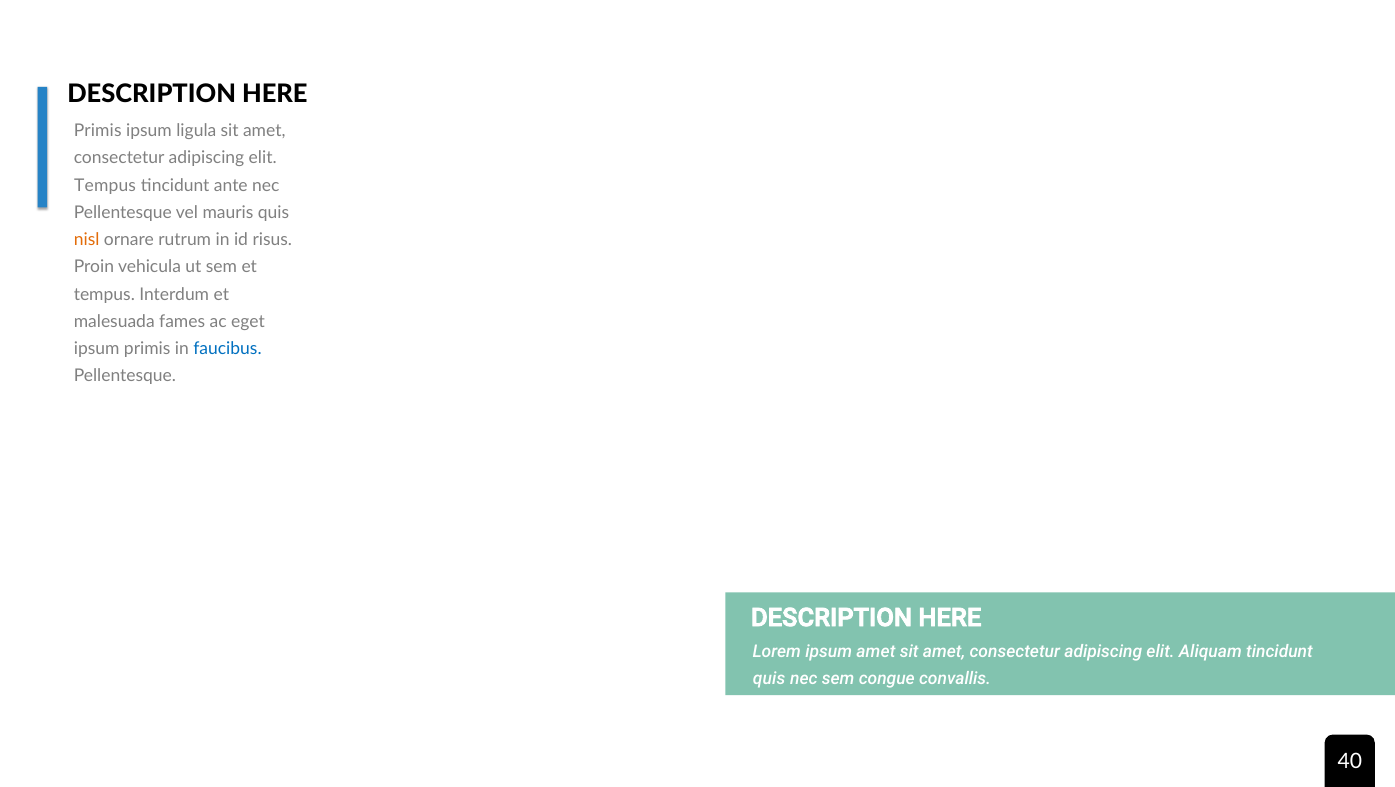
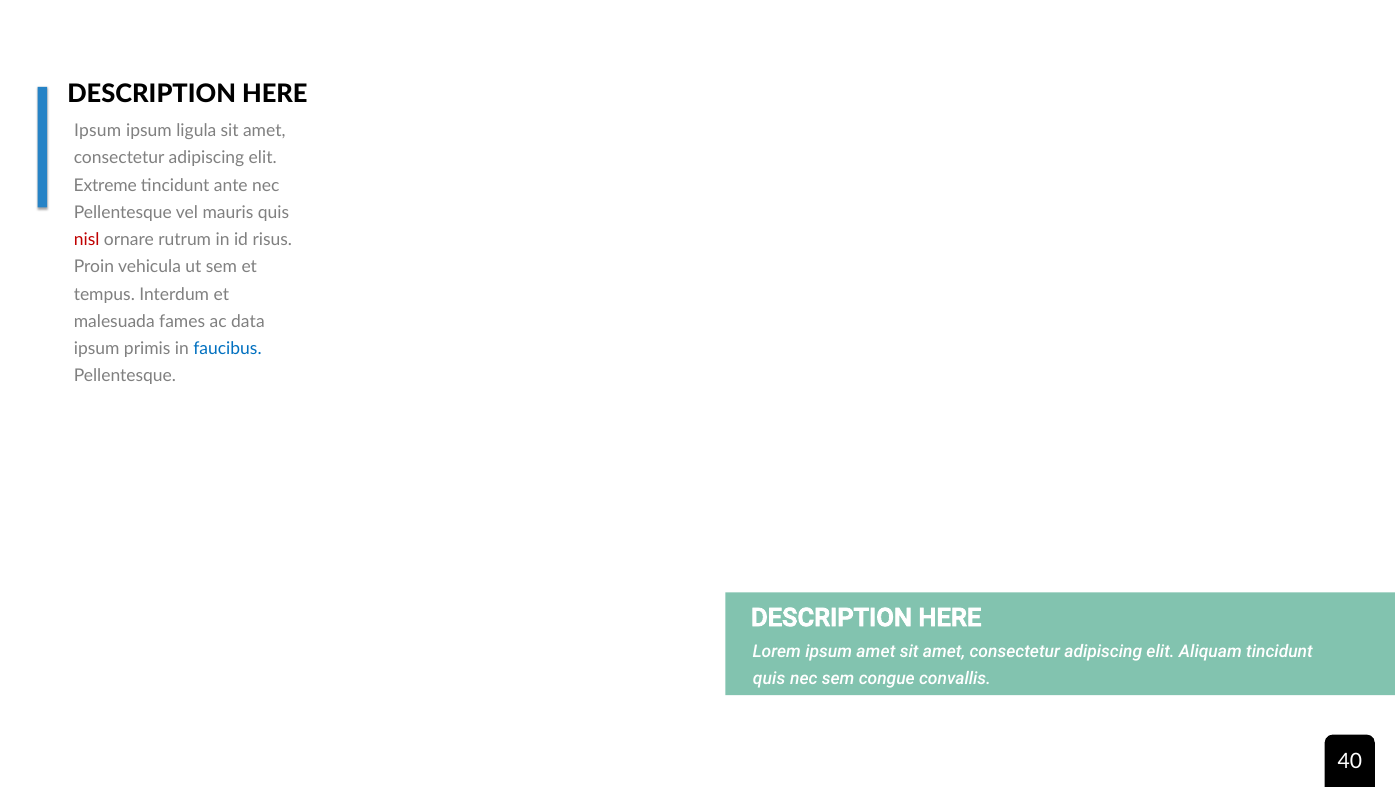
Primis: Primis -> Ipsum (98, 131)
Tempus: Tempus -> Extreme (105, 185)
nisl colour: orange -> red (87, 240)
eget: eget -> data (248, 321)
